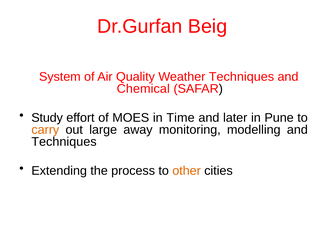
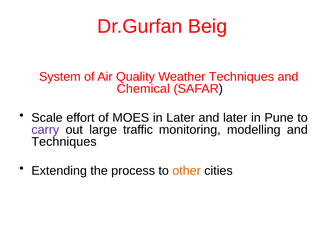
Study: Study -> Scale (47, 118)
in Time: Time -> Later (181, 118)
carry colour: orange -> purple (45, 130)
away: away -> traffic (138, 130)
